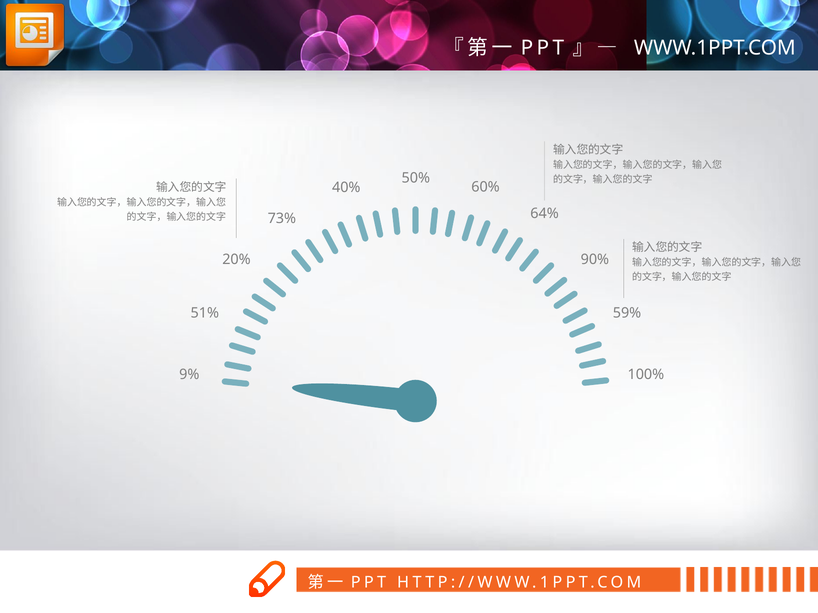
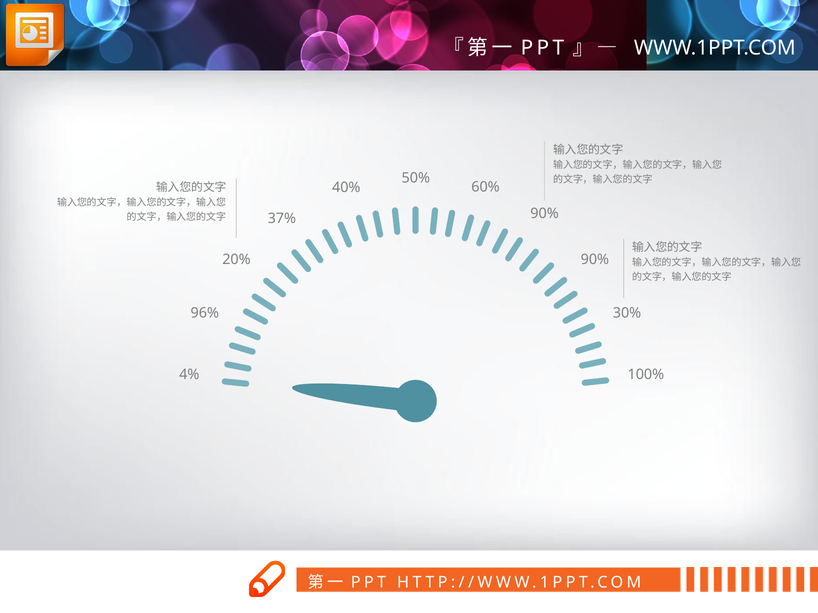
64%: 64% -> 90% (545, 213)
73%: 73% -> 37% (282, 219)
51%: 51% -> 96% (205, 313)
59%: 59% -> 30% (627, 313)
9%: 9% -> 4% (189, 375)
